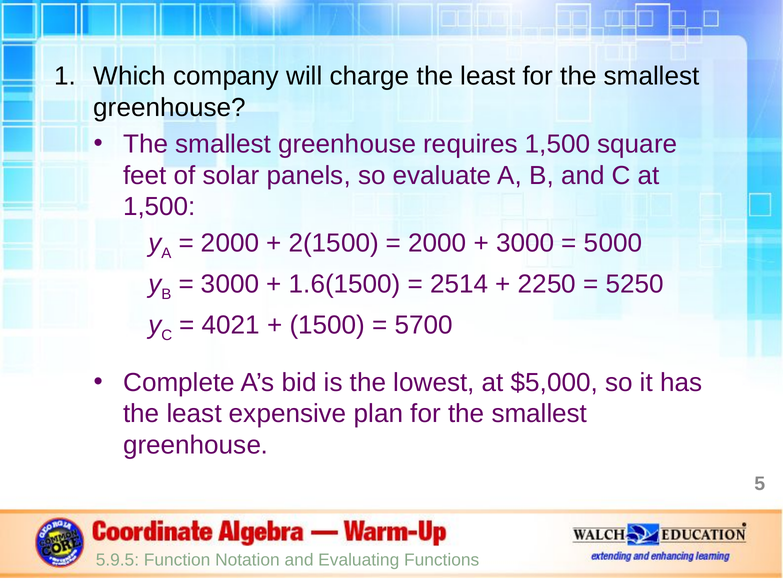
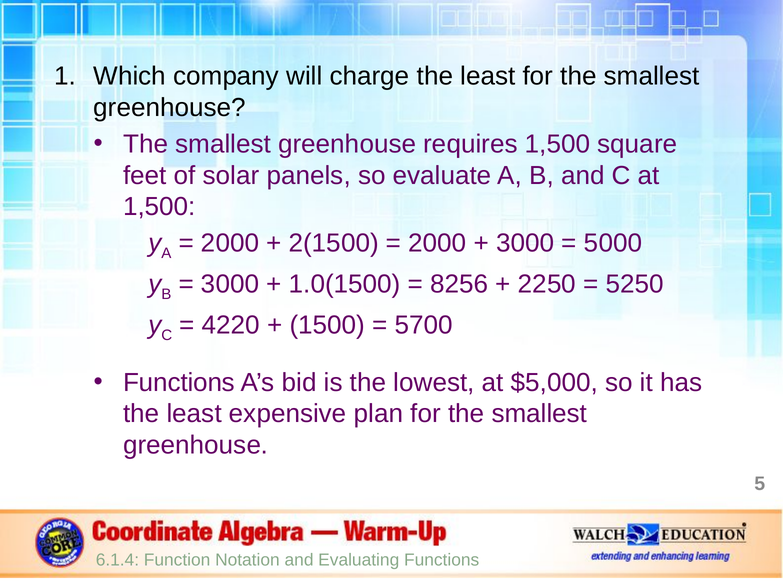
1.6(1500: 1.6(1500 -> 1.0(1500 (345, 284)
2514: 2514 -> 8256 (459, 284)
4021: 4021 -> 4220 (231, 325)
Complete: Complete -> Functions (179, 383)
5.9.5: 5.9.5 -> 6.1.4 (117, 560)
